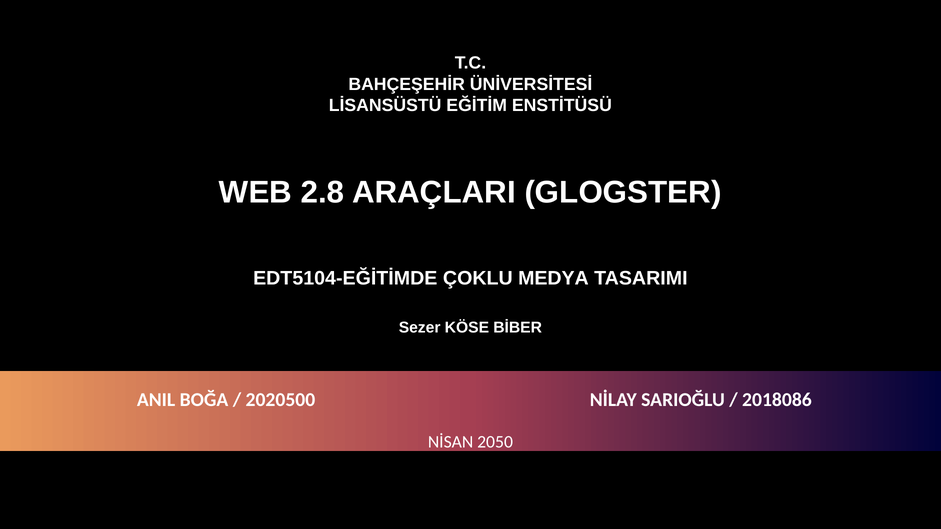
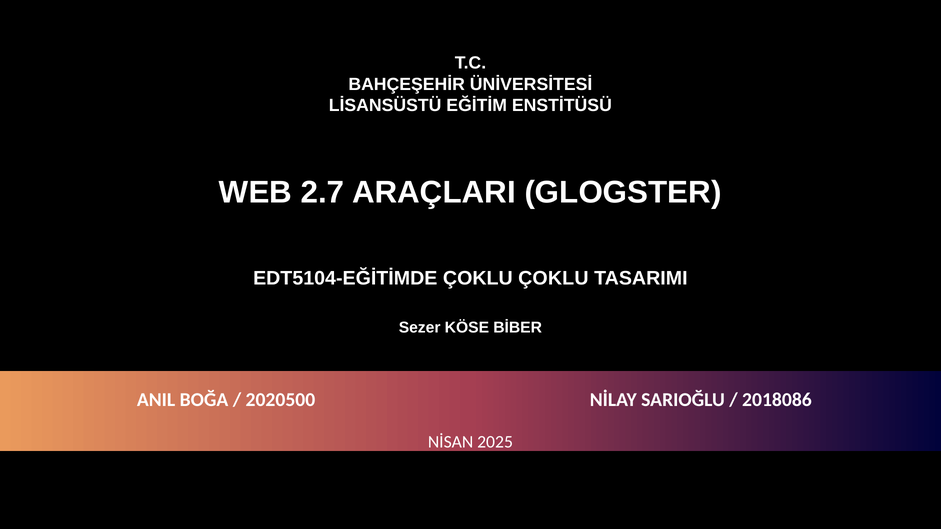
2.8: 2.8 -> 2.7 (323, 192)
ÇOKLU MEDYA: MEDYA -> ÇOKLU (553, 279)
2050: 2050 -> 2025 (495, 442)
